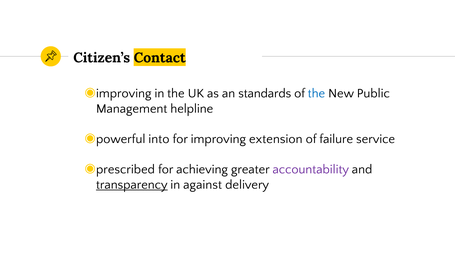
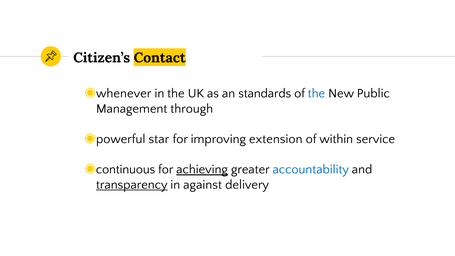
improving: improving -> whenever (124, 93)
helpline: helpline -> through (192, 109)
into: into -> star (159, 139)
failure: failure -> within (336, 139)
prescribed: prescribed -> continuous (126, 169)
achieving underline: none -> present (202, 169)
accountability colour: purple -> blue (311, 169)
